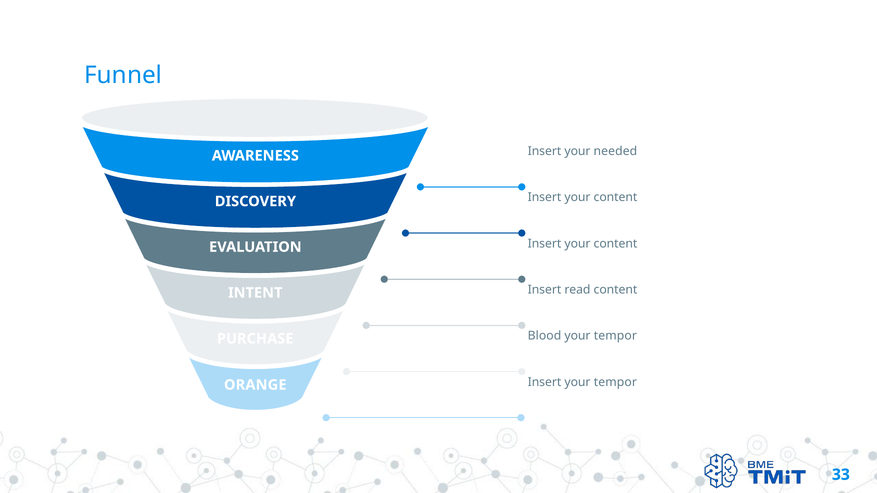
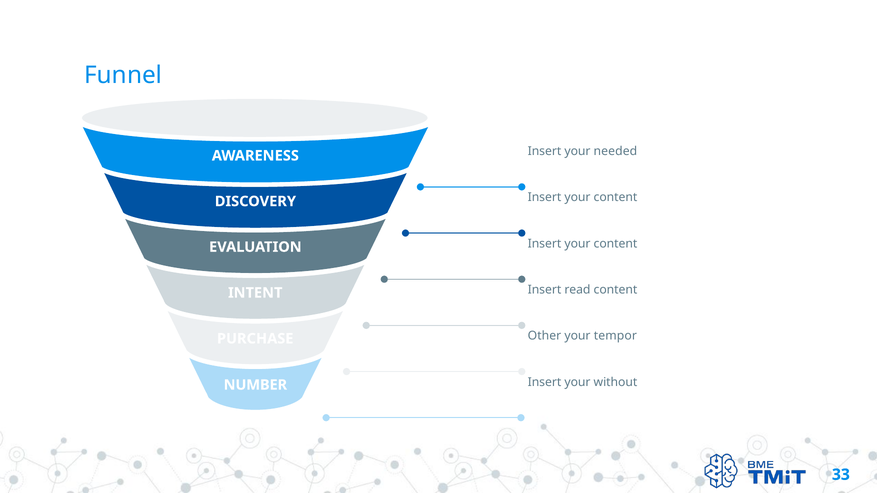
Blood: Blood -> Other (544, 336)
Insert your tempor: tempor -> without (615, 382)
ORANGE: ORANGE -> NUMBER (255, 385)
